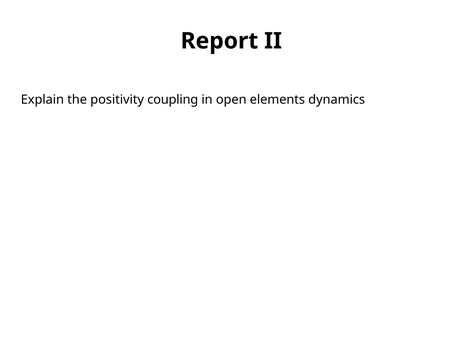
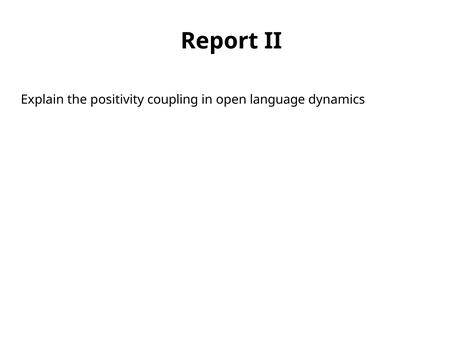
elements: elements -> language (277, 100)
